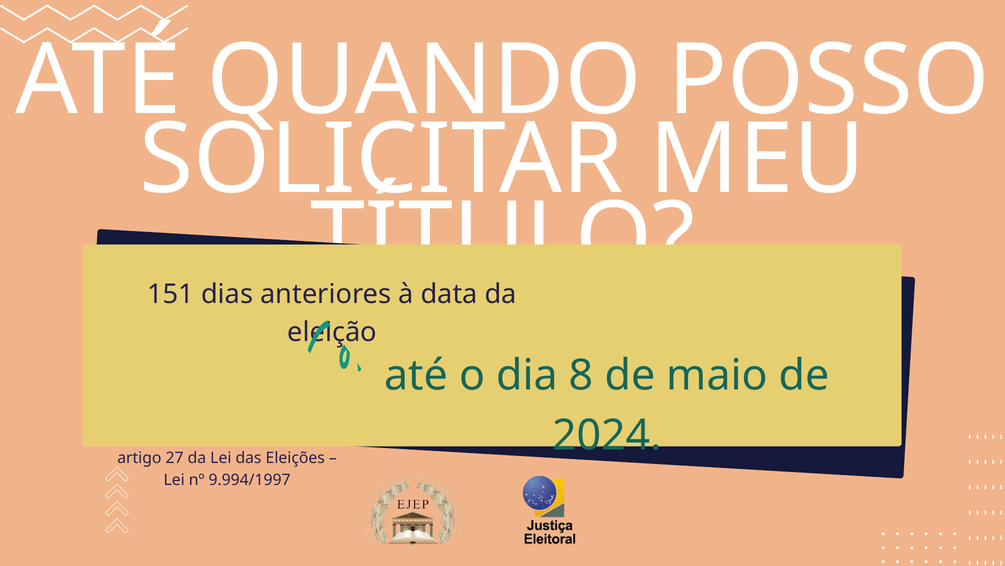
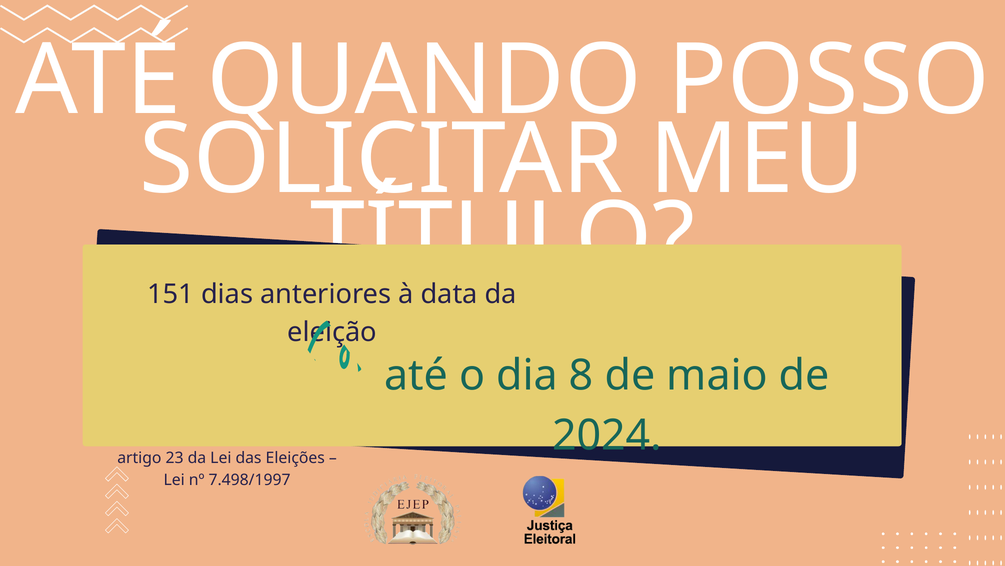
27: 27 -> 23 (175, 457)
9.994/1997: 9.994/1997 -> 7.498/1997 (250, 479)
